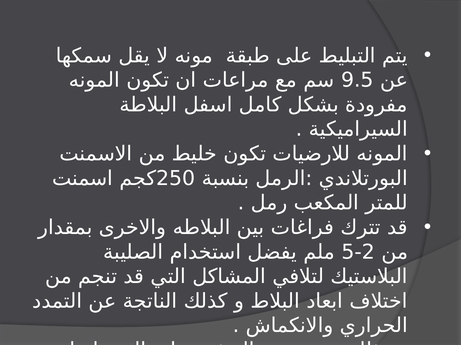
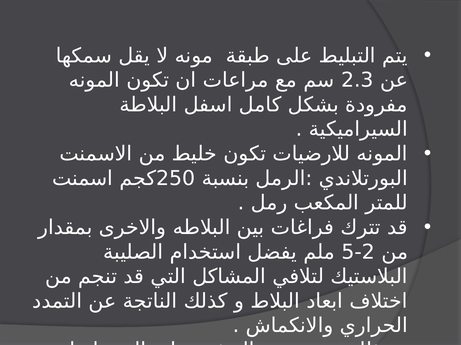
9.5: 9.5 -> 2.3 (357, 80)
